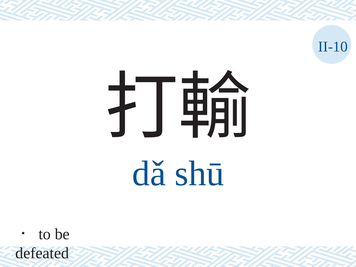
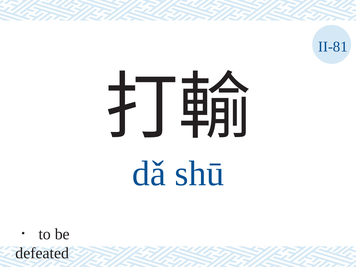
II-10: II-10 -> II-81 (333, 47)
